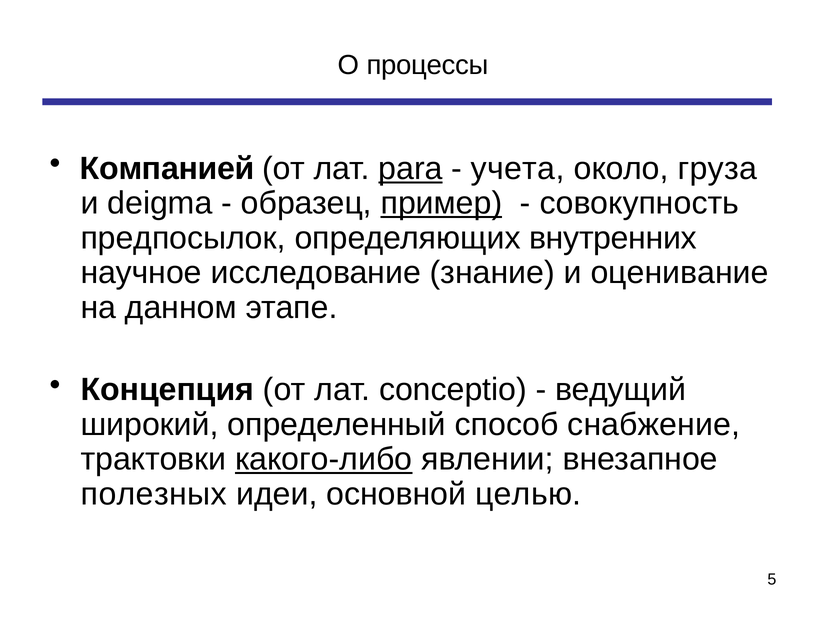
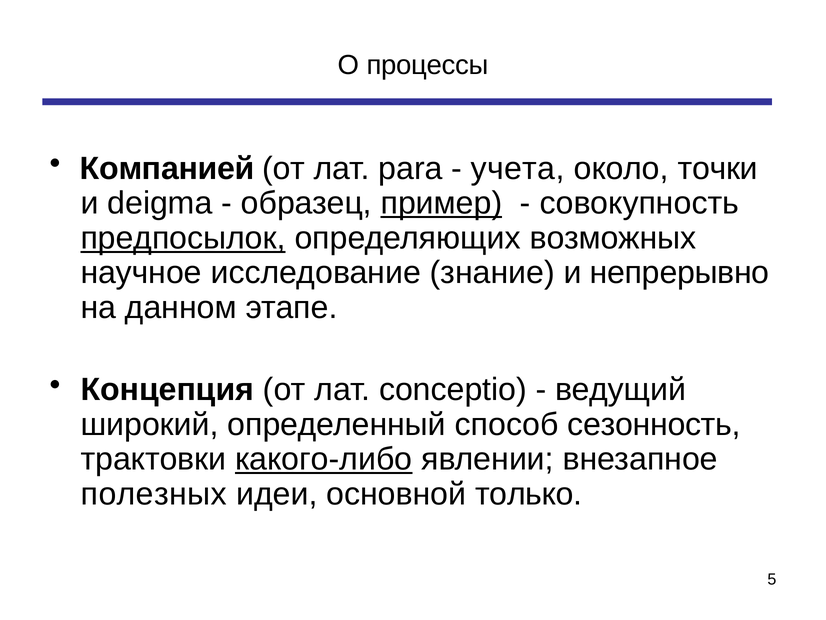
para underline: present -> none (410, 168)
груза: груза -> точки (718, 168)
предпосылок underline: none -> present (183, 238)
внутренних: внутренних -> возможных (613, 238)
оценивание: оценивание -> непрерывно (680, 273)
снабжение: снабжение -> сезонность (654, 424)
целью: целью -> только (529, 494)
